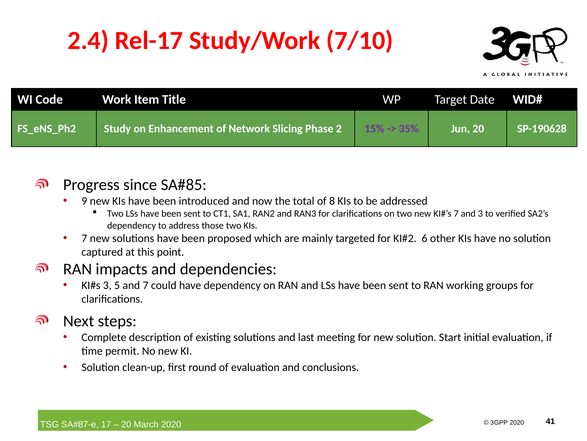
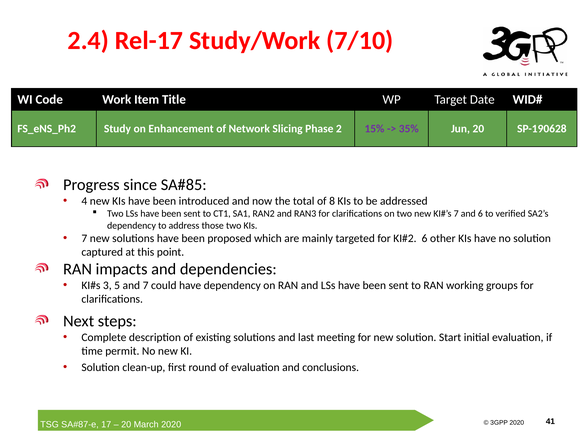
9: 9 -> 4 (84, 201)
and 3: 3 -> 6 (480, 213)
